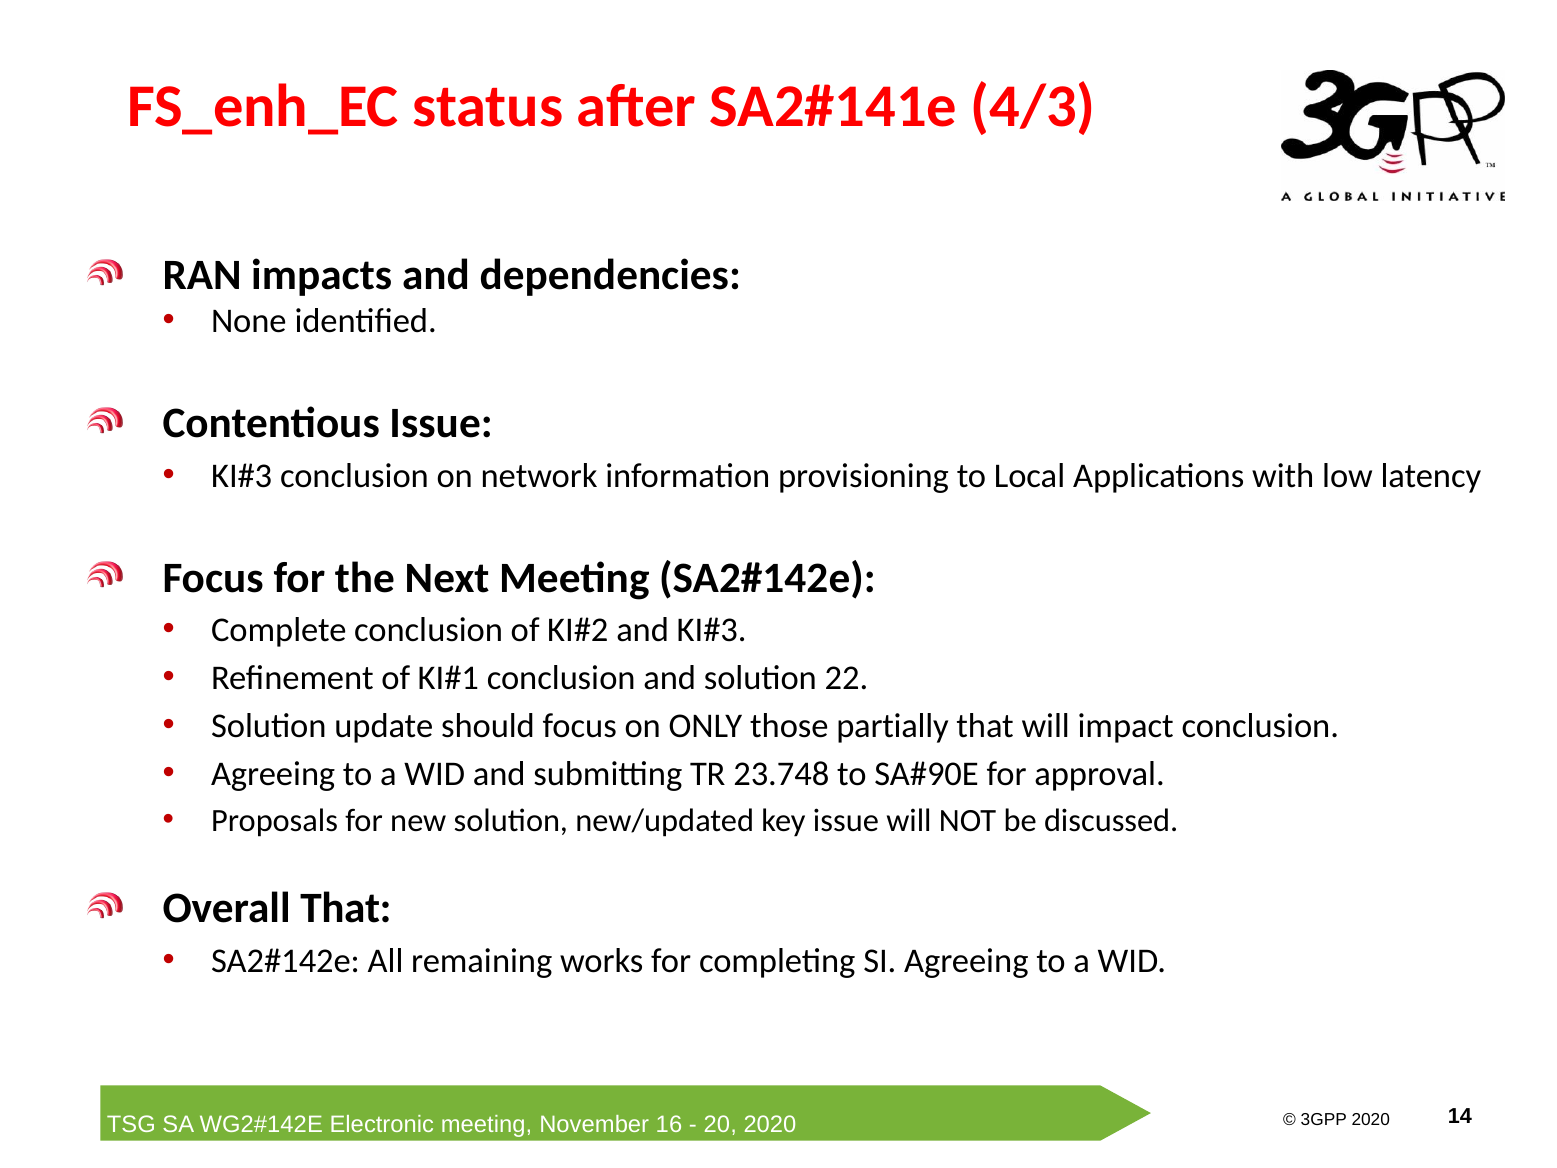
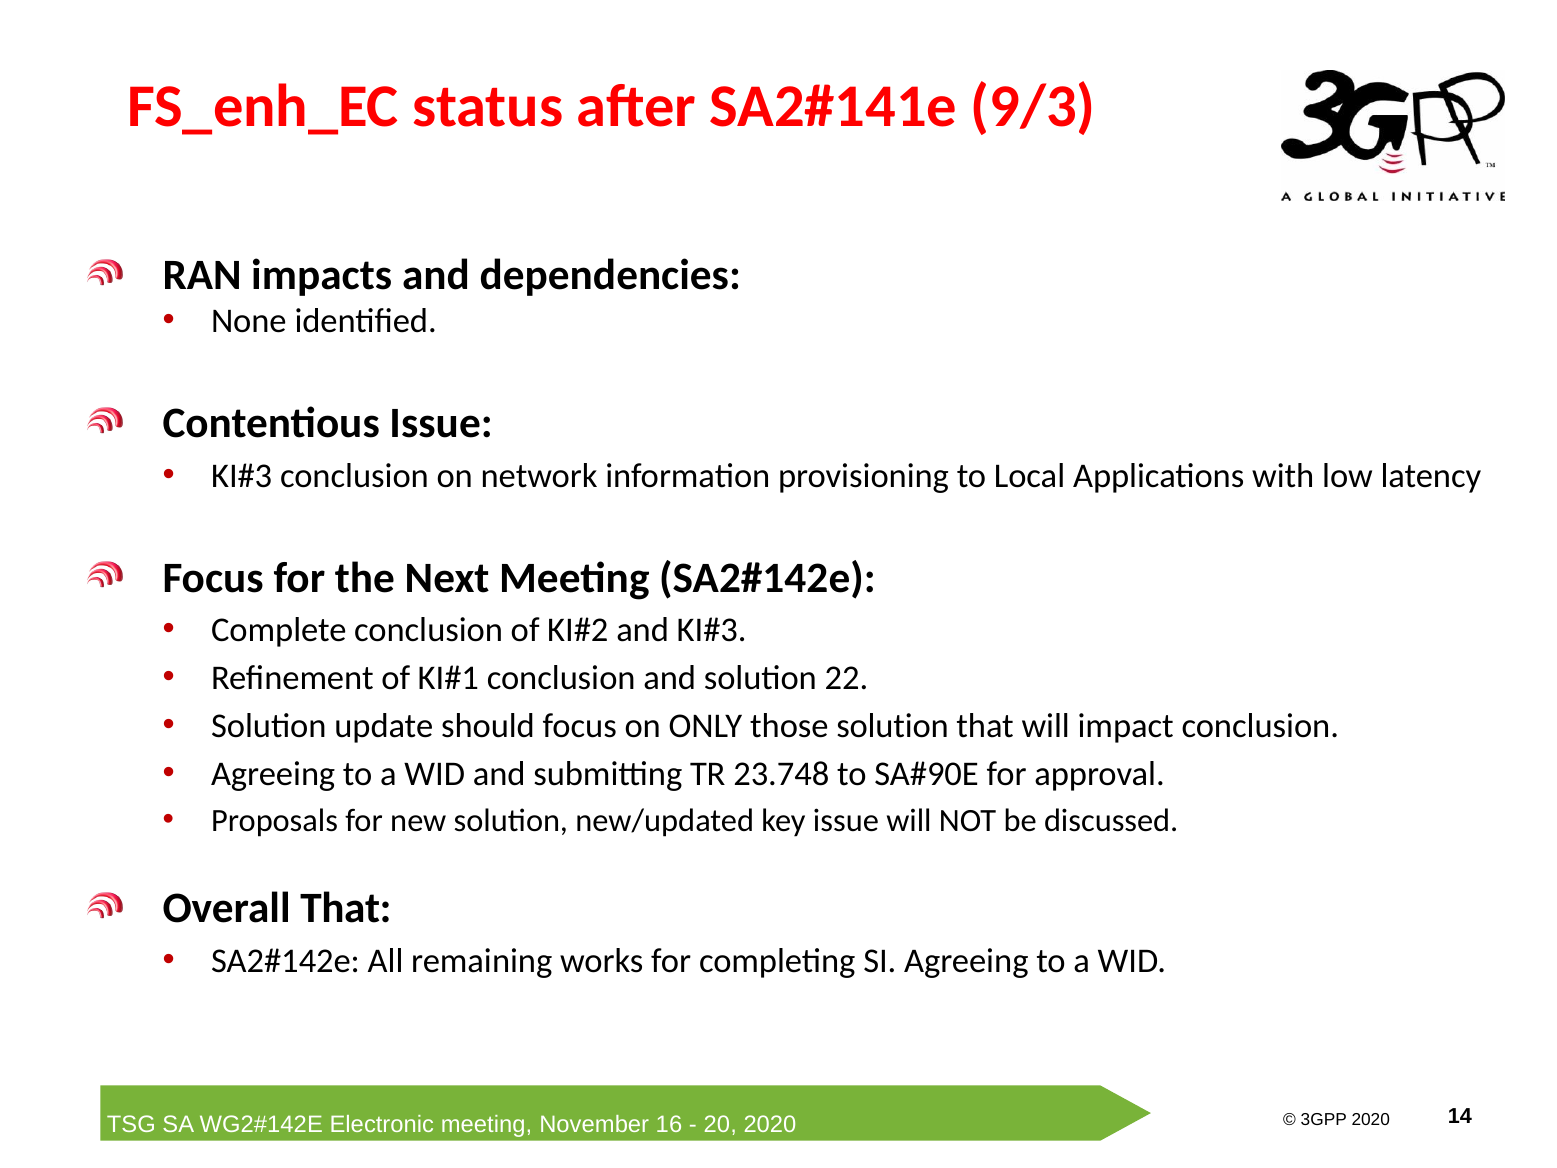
4/3: 4/3 -> 9/3 (1033, 107)
those partially: partially -> solution (893, 726)
